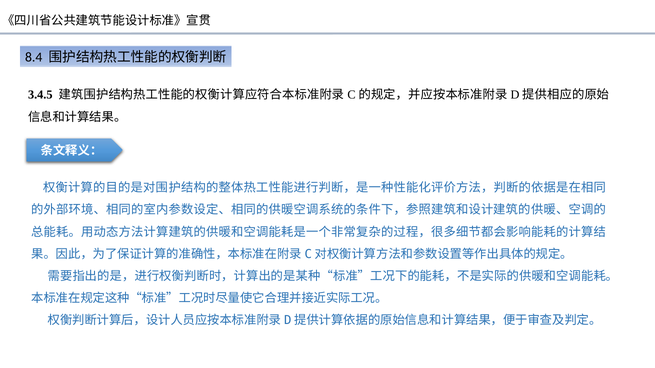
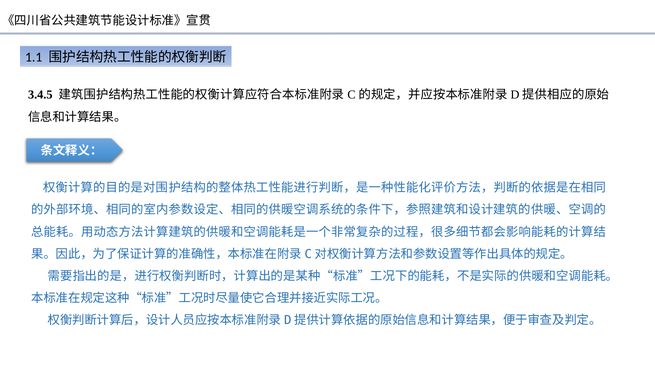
8.4: 8.4 -> 1.1 (34, 57)
